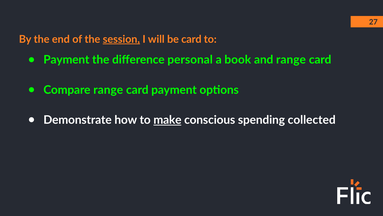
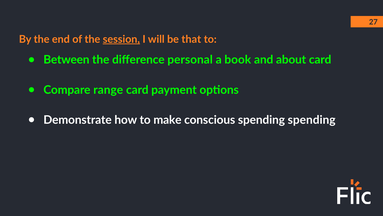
be card: card -> that (191, 39)
Payment: Payment -> Between (66, 60)
and range: range -> about (291, 60)
make underline: present -> none (167, 120)
spending collected: collected -> spending (312, 120)
